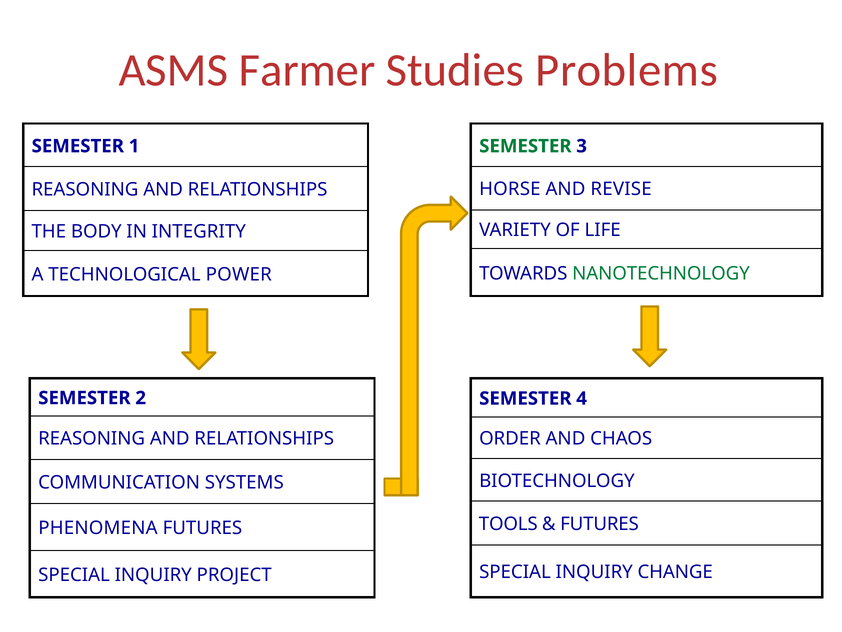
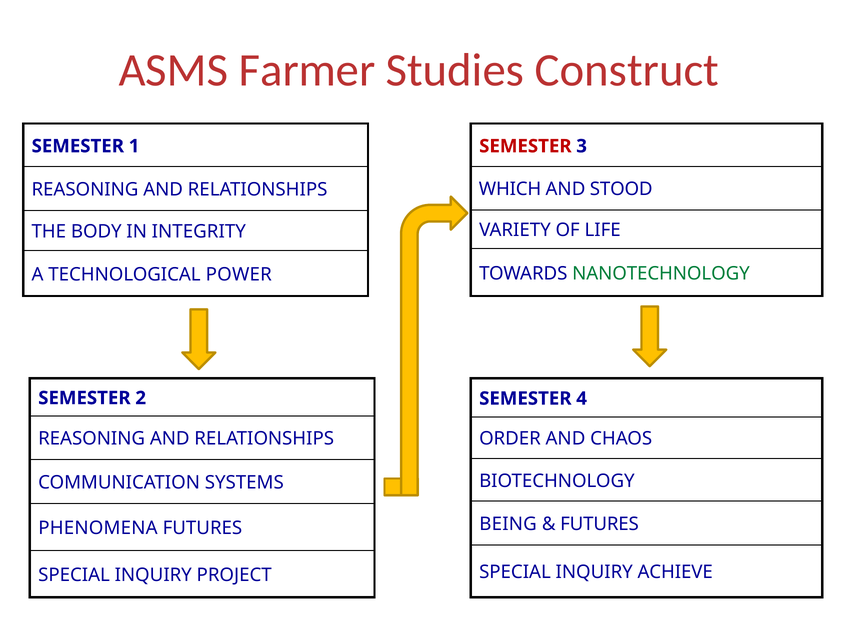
Problems: Problems -> Construct (627, 70)
SEMESTER colour: green -> red (525, 146)
HORSE: HORSE -> WHICH (510, 189)
REVISE: REVISE -> STOOD (621, 189)
TOOLS: TOOLS -> BEING (508, 524)
CHANGE: CHANGE -> ACHIEVE (675, 572)
